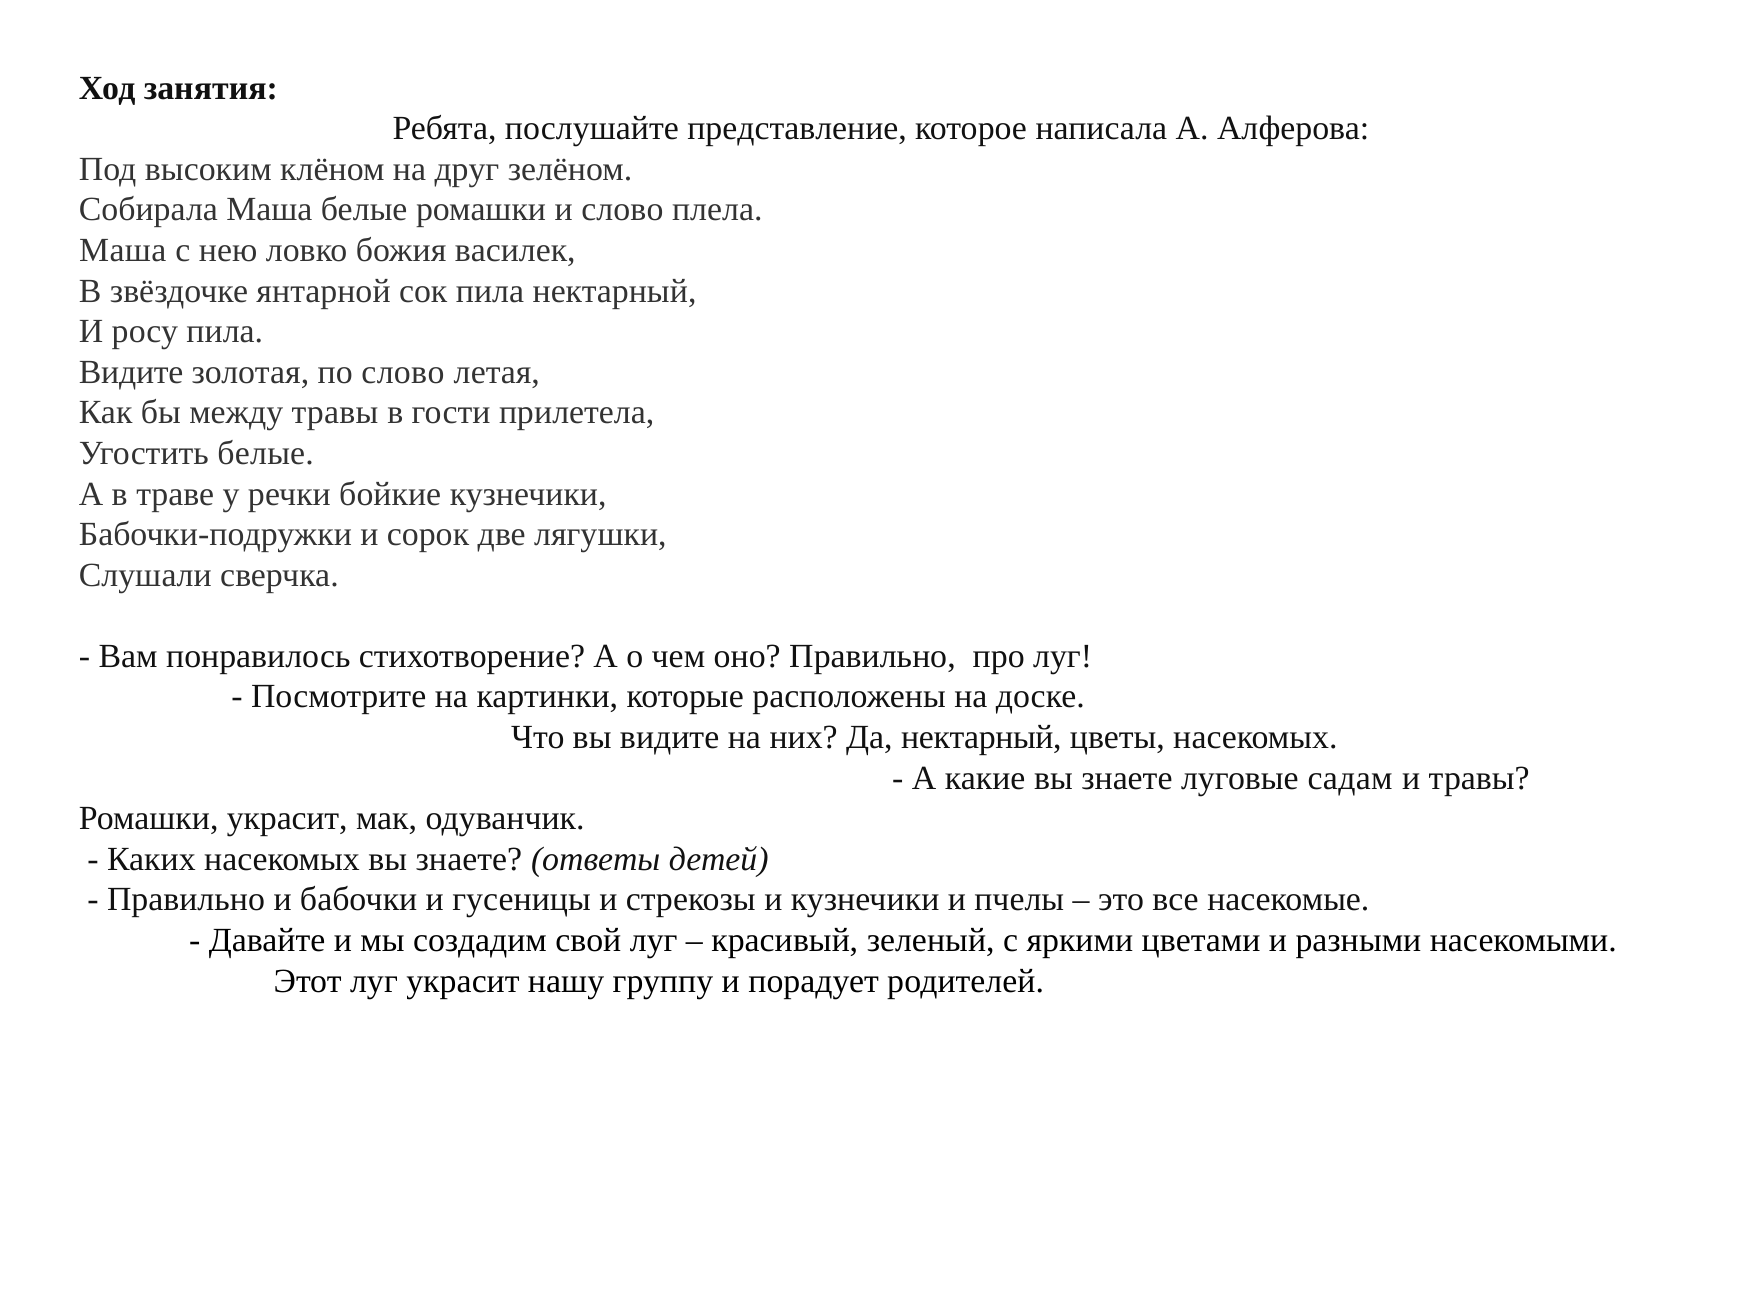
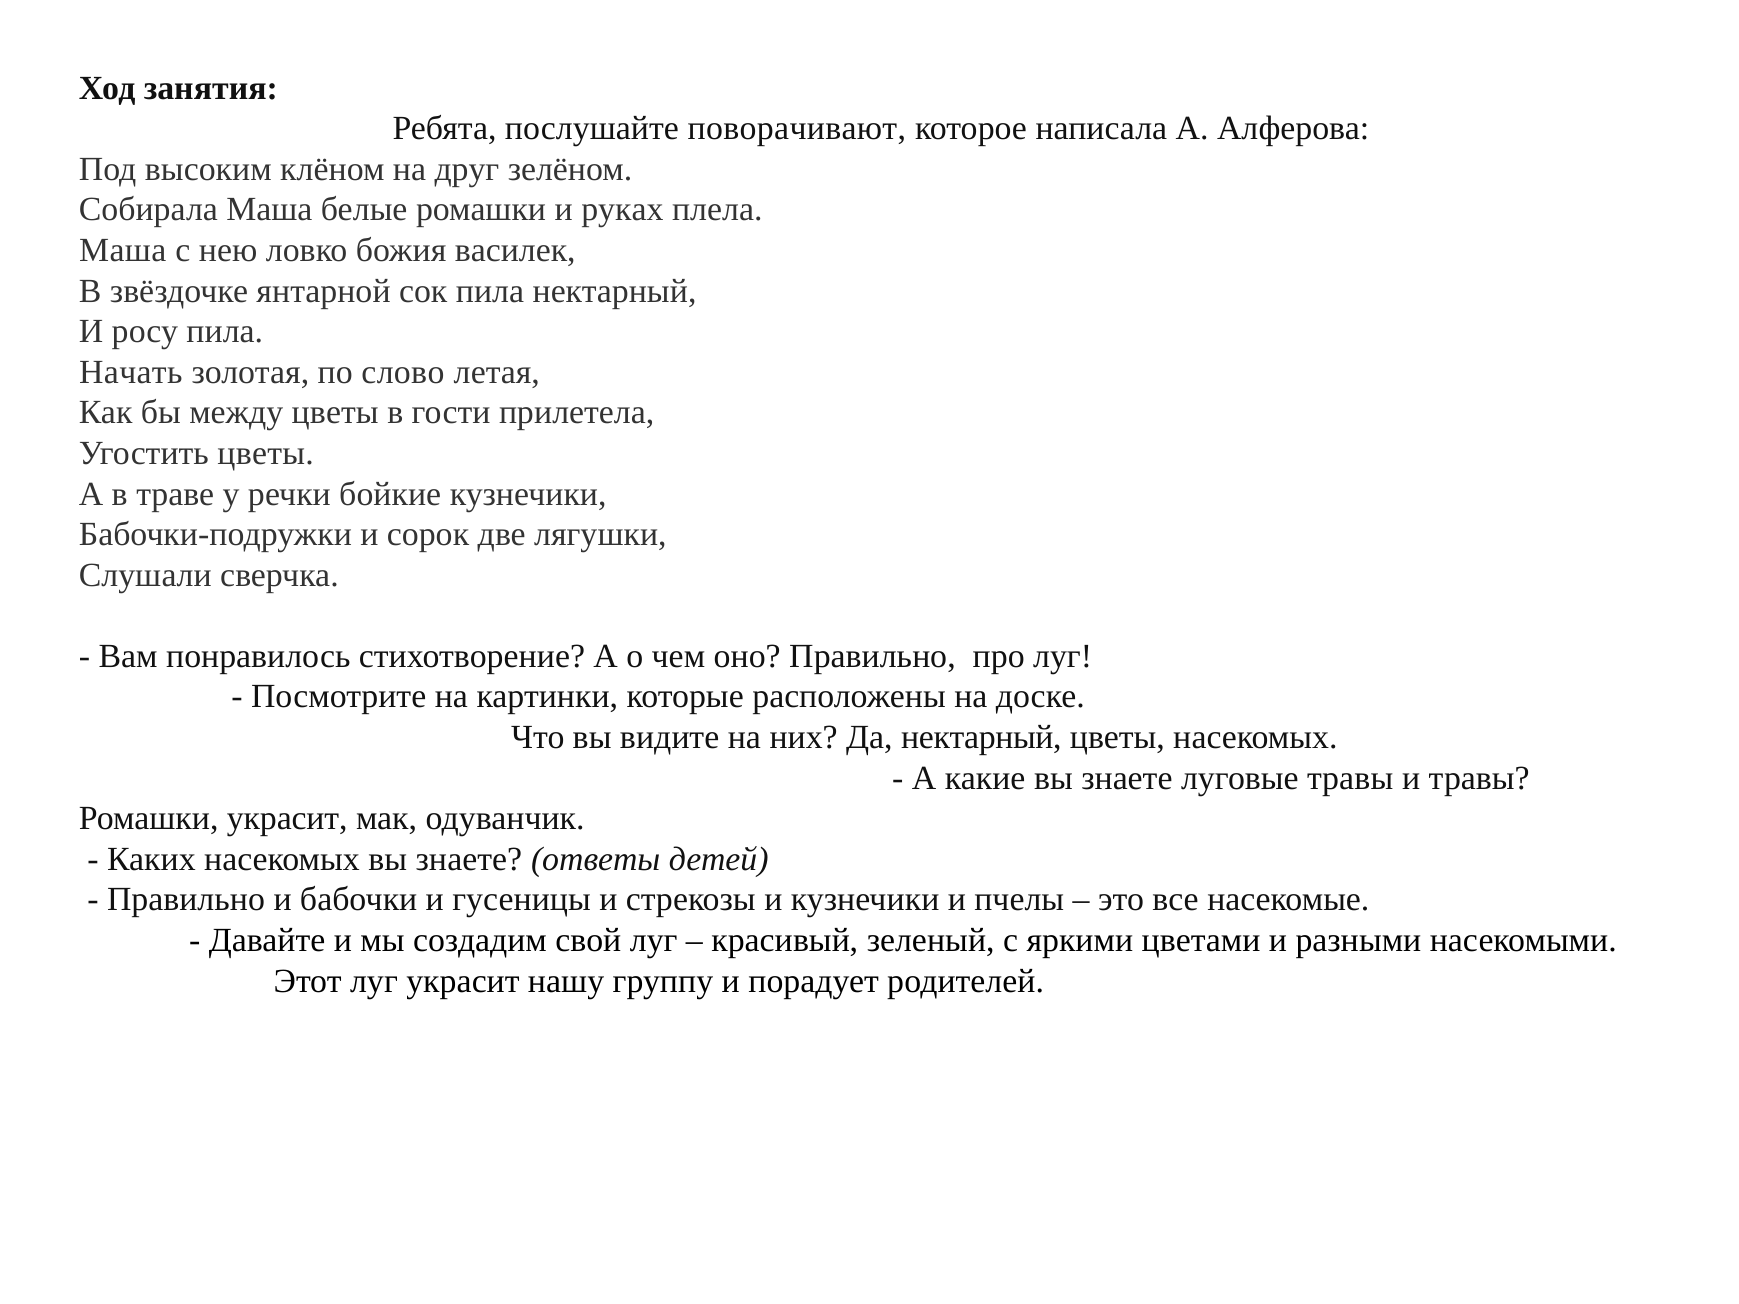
представление: представление -> поворачивают (797, 129)
и слово: слово -> руках (622, 210)
Видите: Видите -> Начать (131, 372)
между травы: травы -> цветы (335, 413)
Угостить белые: белые -> цветы (266, 453)
луговые садам: садам -> травы (1350, 778)
